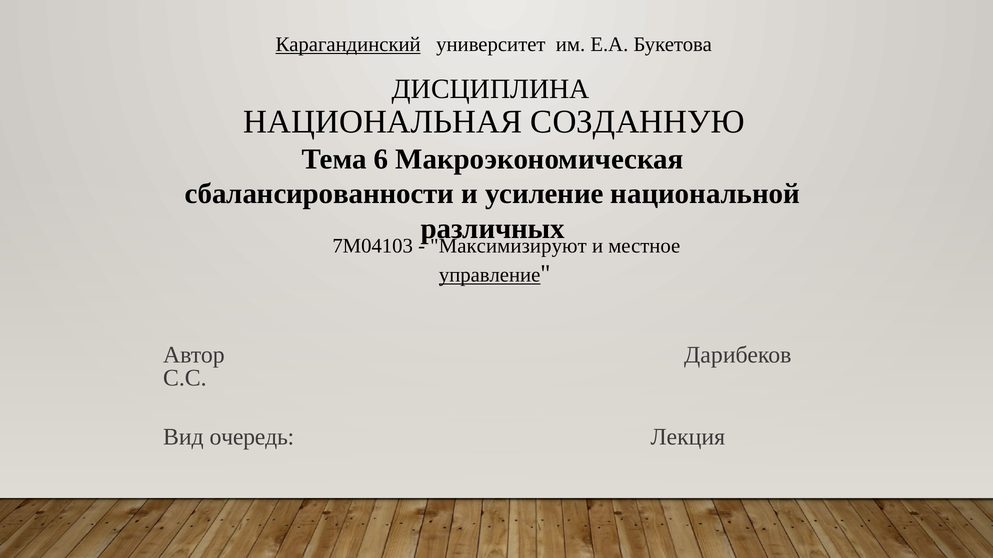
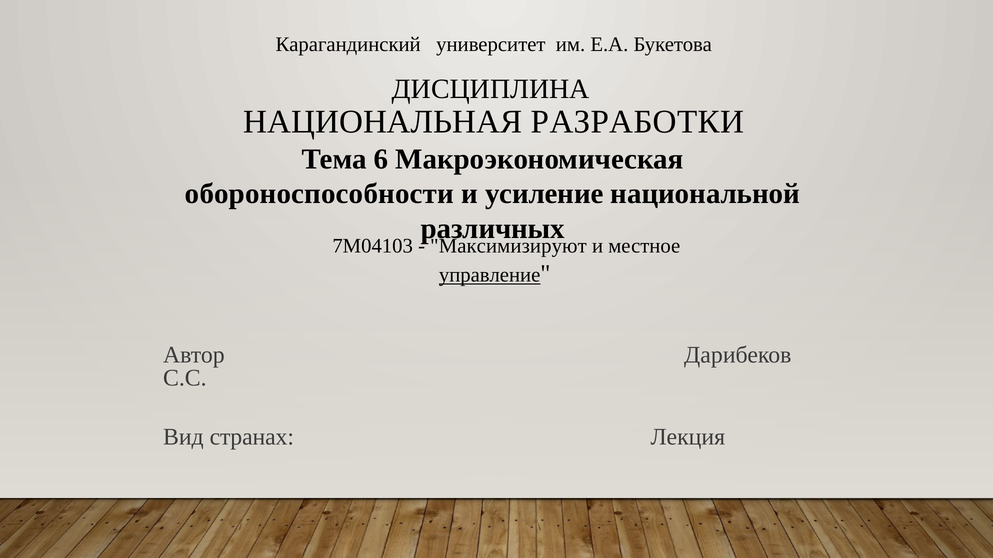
Карагандинский underline: present -> none (348, 45)
СОЗДАННУЮ: СОЗДАННУЮ -> РАЗРАБОТКИ (637, 122)
сбалансированности: сбалансированности -> обороноспособности (319, 194)
очередь: очередь -> странах (252, 437)
